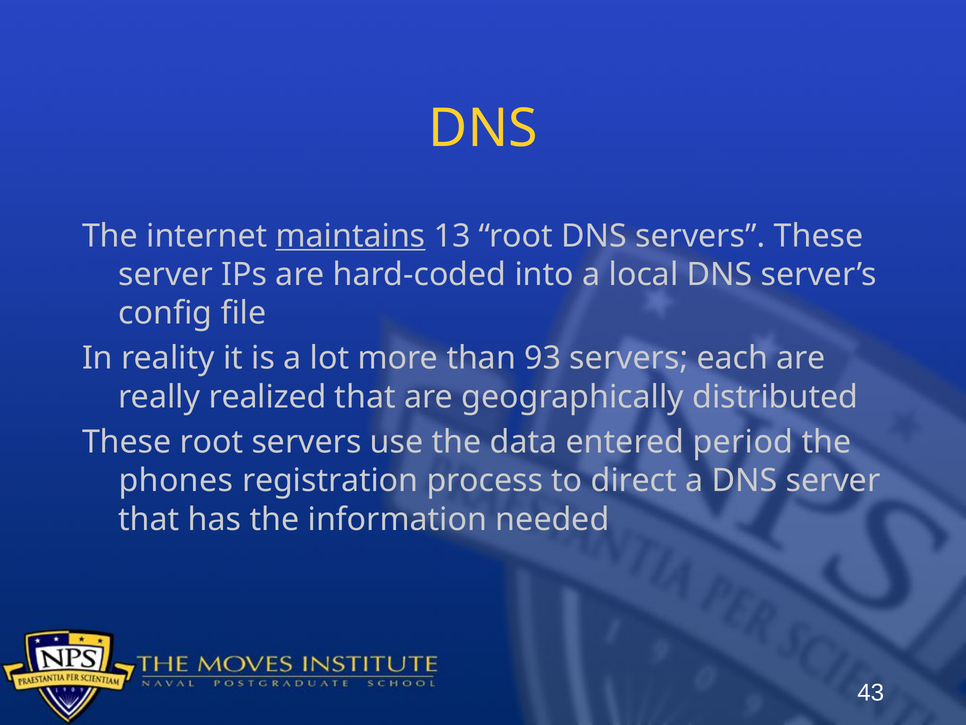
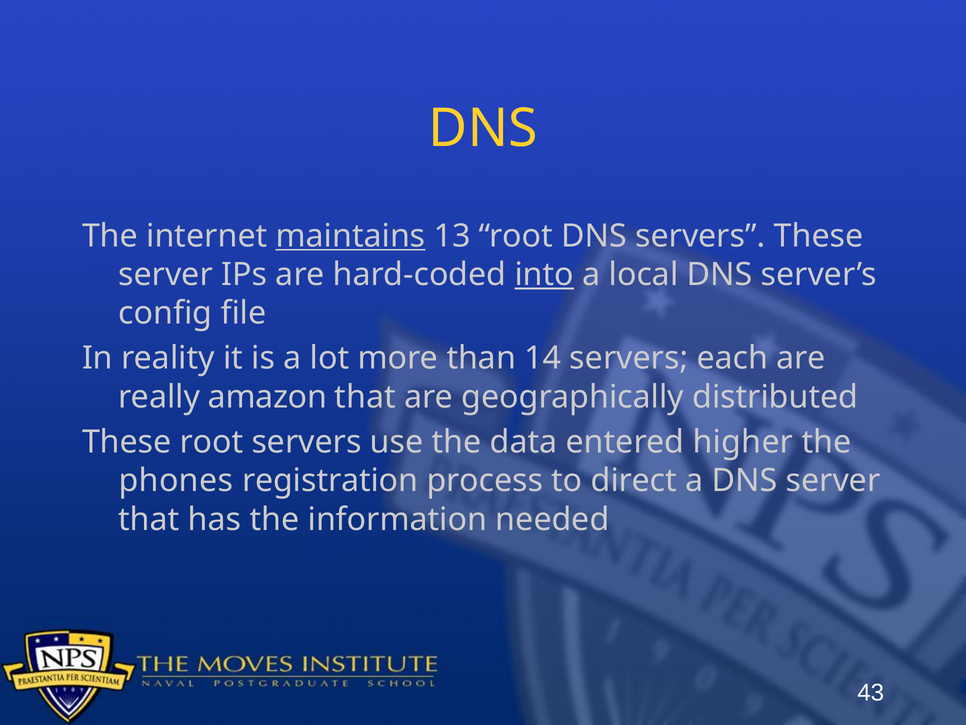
into underline: none -> present (544, 274)
93: 93 -> 14 (543, 358)
realized: realized -> amazon (267, 397)
period: period -> higher (743, 442)
